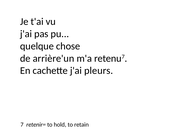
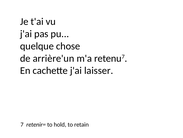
pleurs: pleurs -> laisser (99, 70)
